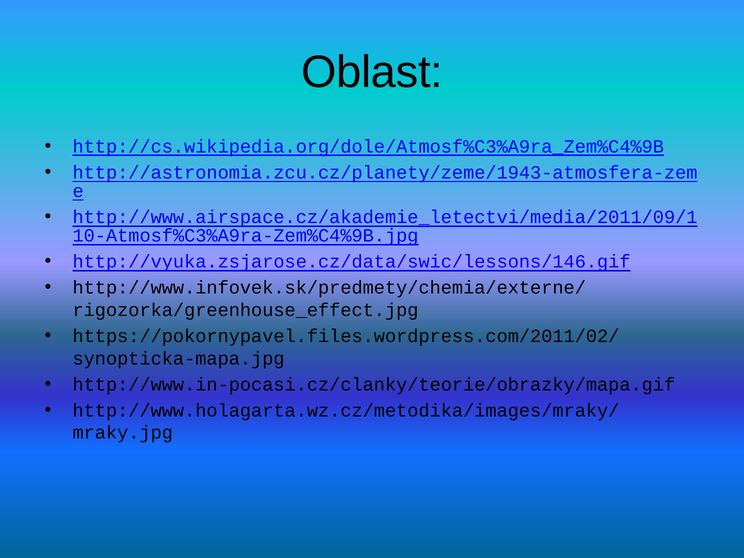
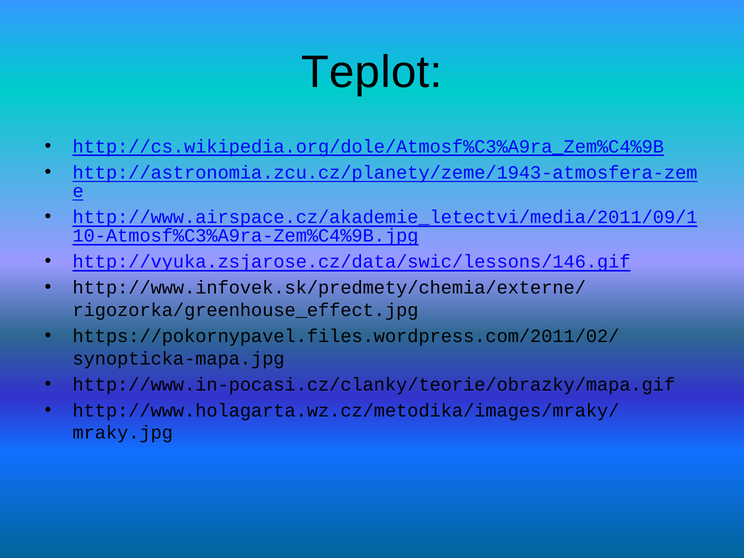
Oblast: Oblast -> Teplot (372, 72)
